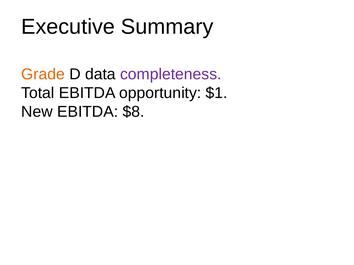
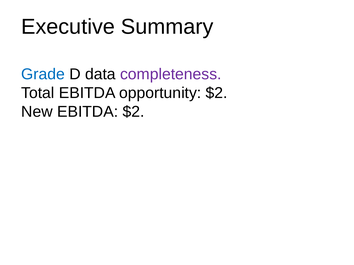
Grade colour: orange -> blue (43, 74)
opportunity $1: $1 -> $2 (217, 93)
EBITDA $8: $8 -> $2 (134, 112)
